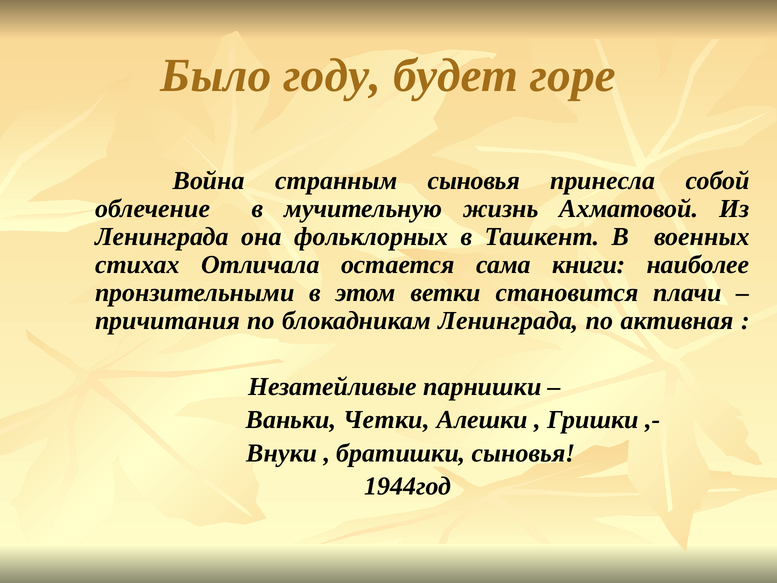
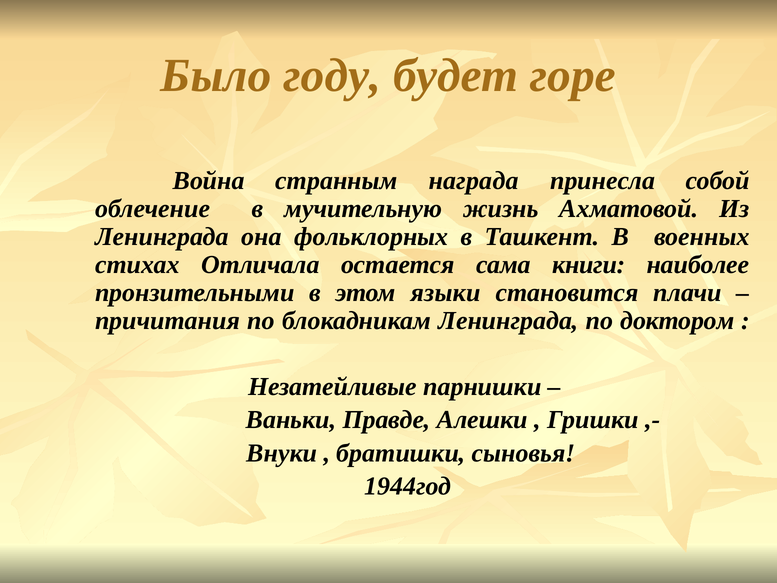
странным сыновья: сыновья -> награда (474, 181)
ветки: ветки -> языки (446, 292)
активная: активная -> доктором (677, 320)
Четки: Четки -> Правде (387, 420)
